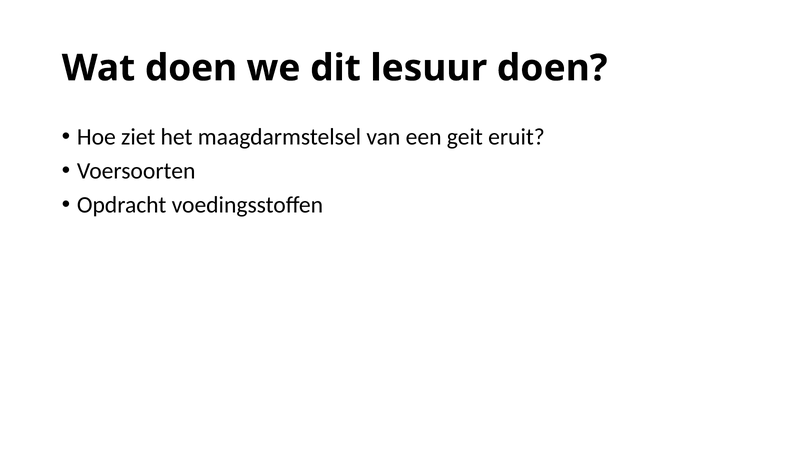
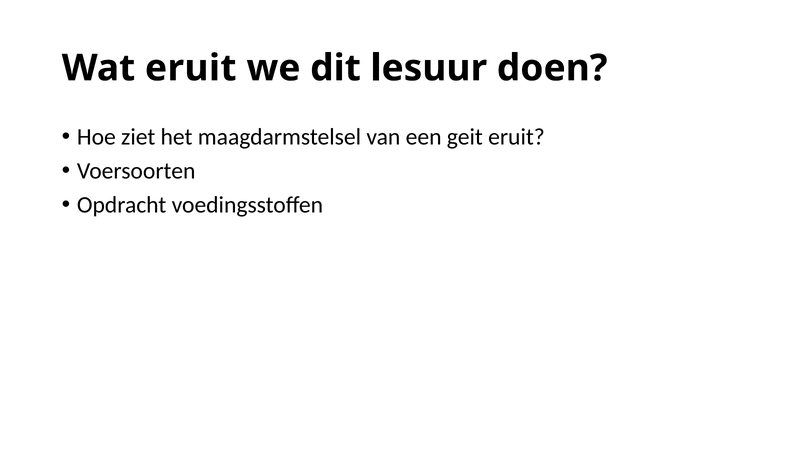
Wat doen: doen -> eruit (191, 68)
